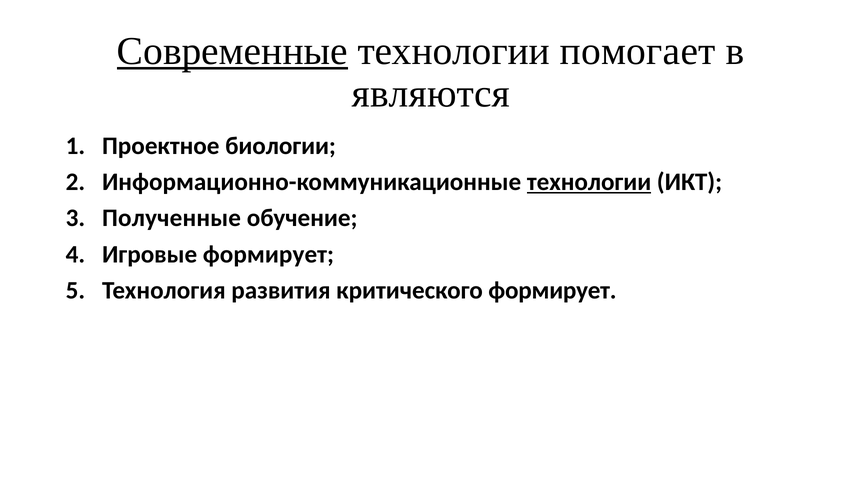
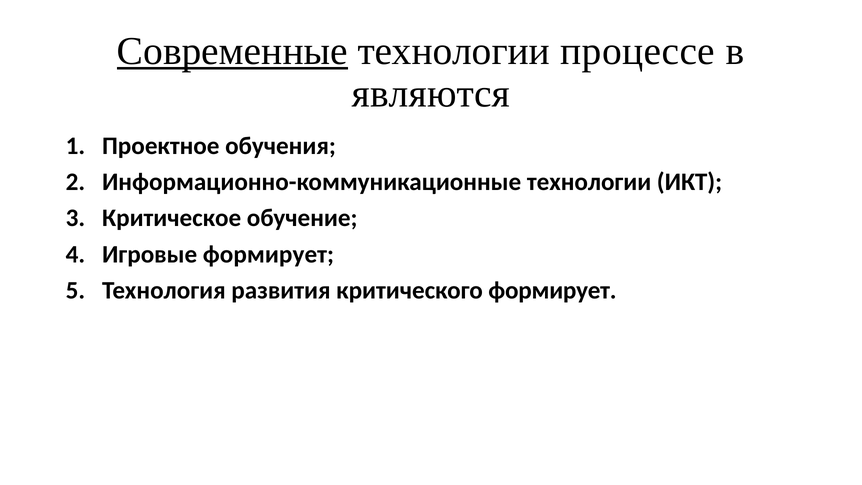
помогает: помогает -> процессе (638, 51)
биологии: биологии -> обучения (280, 146)
технологии underline: present -> none (589, 182)
Полученные: Полученные -> Критическое (172, 218)
